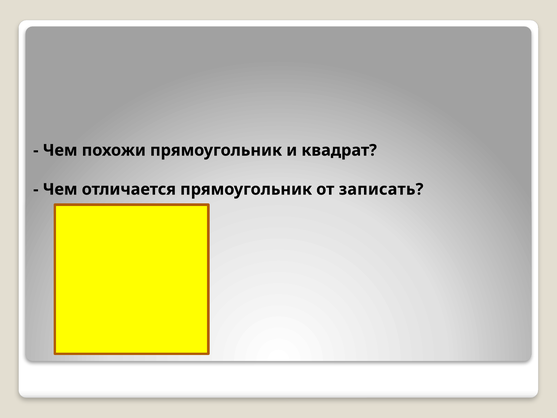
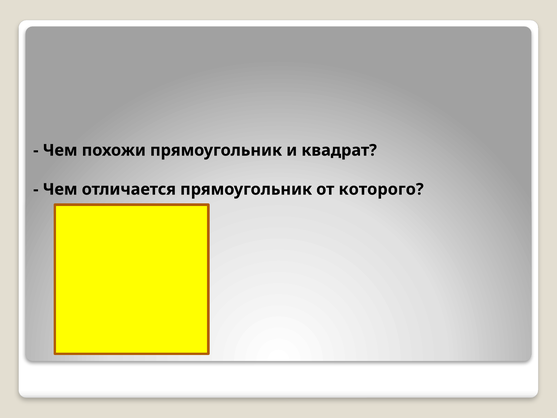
записать: записать -> которого (381, 189)
